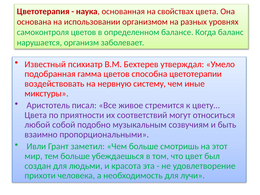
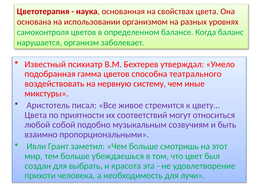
цветотерапии: цветотерапии -> театрального (195, 74)
людьми: людьми -> выбрать (86, 166)
